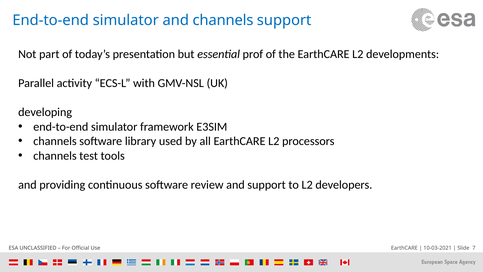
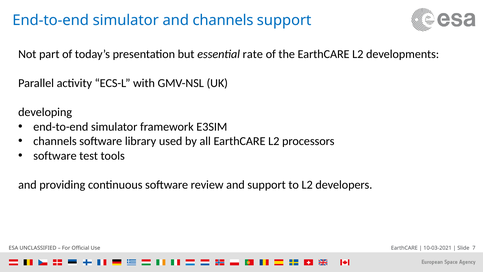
prof: prof -> rate (253, 54)
channels: channels -> software (55, 156)
